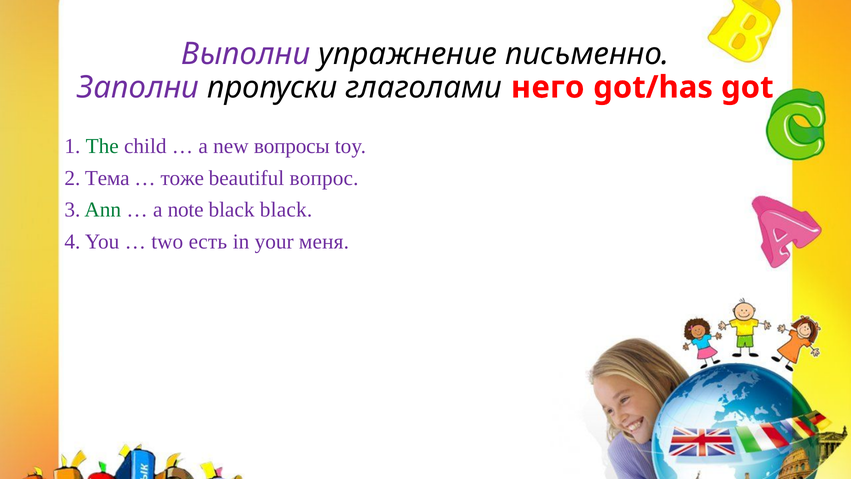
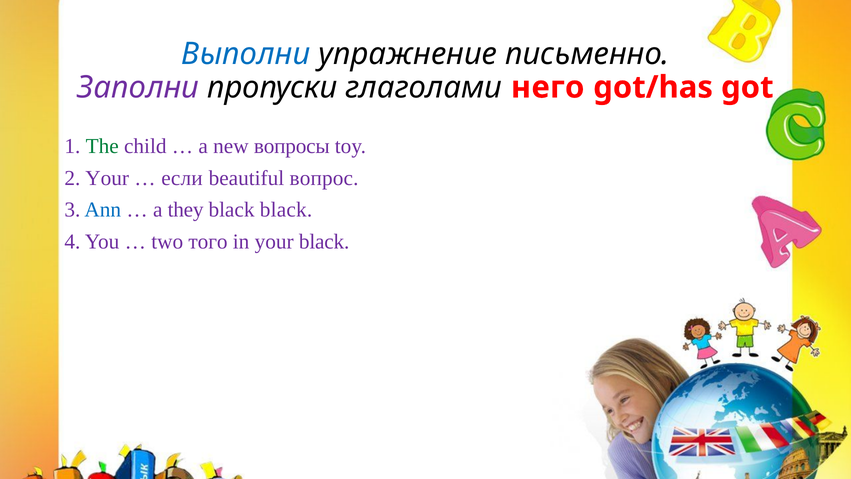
Выполни colour: purple -> blue (246, 54)
2 Тема: Тема -> Your (107, 178)
тоже: тоже -> если (182, 178)
Ann colour: green -> blue (103, 210)
note: note -> they (186, 210)
есть: есть -> того (208, 242)
your меня: меня -> black (324, 242)
